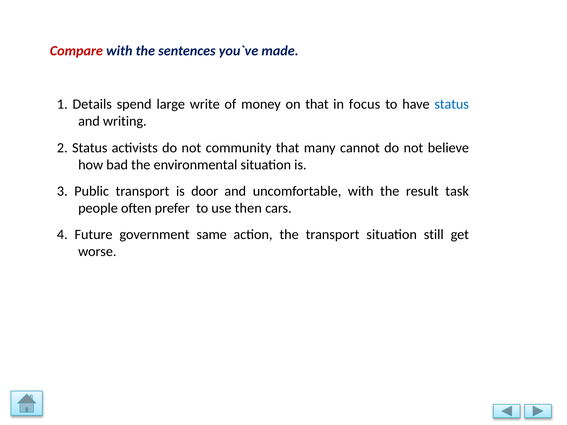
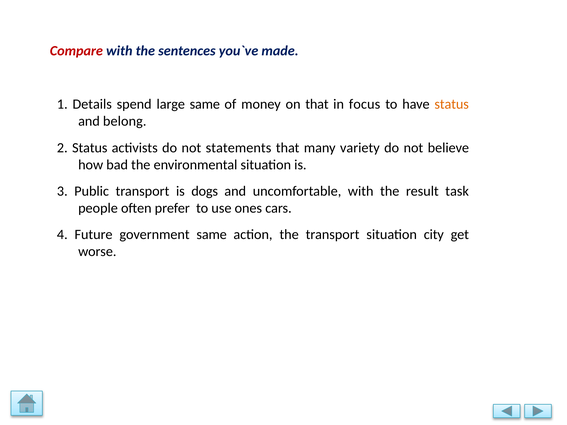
large write: write -> same (205, 104)
status colour: blue -> orange (452, 104)
writing: writing -> belong (125, 121)
community: community -> statements (238, 148)
cannot: cannot -> variety (360, 148)
door: door -> dogs (205, 191)
then: then -> ones (248, 208)
still: still -> city (434, 235)
